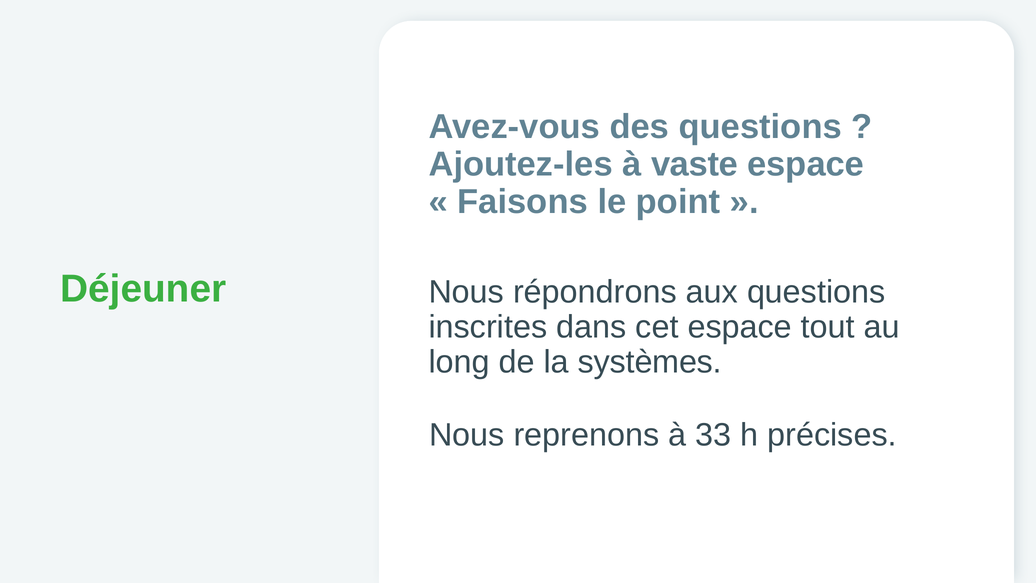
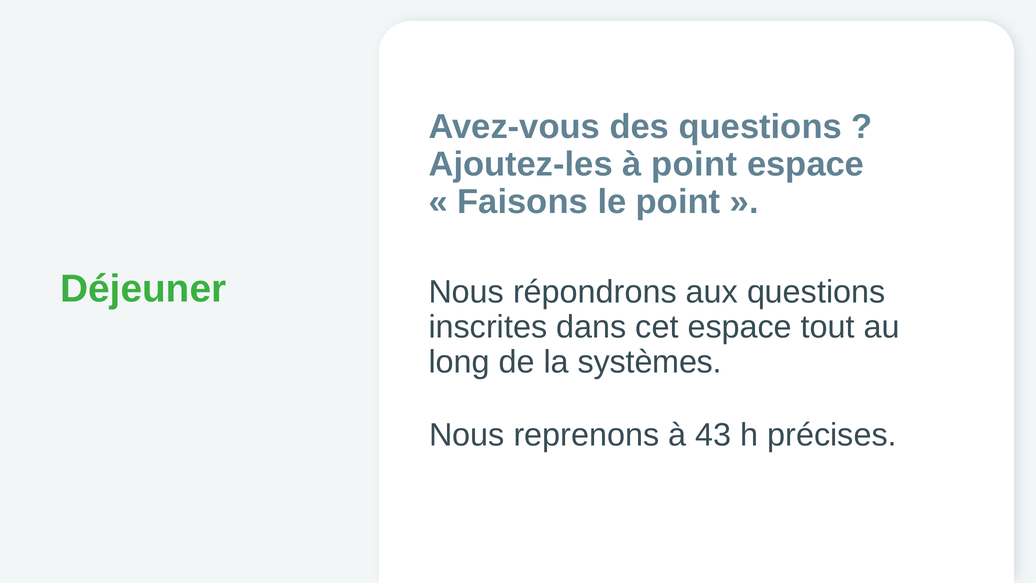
à vaste: vaste -> point (694, 164)
33: 33 -> 43 (713, 435)
